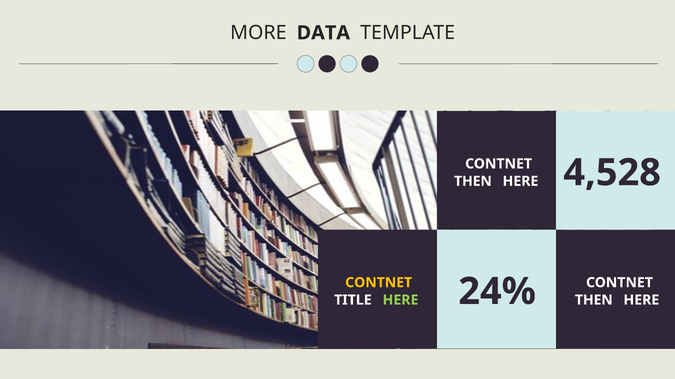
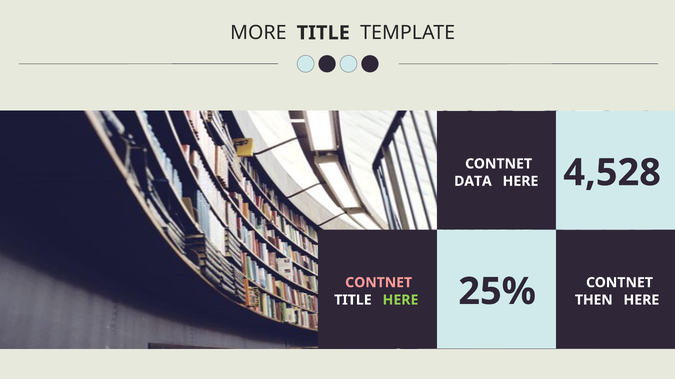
MORE DATA: DATA -> TITLE (323, 33)
THEN: THEN -> DATA (473, 181)
CONTNET colour: yellow -> pink (379, 283)
24%: 24% -> 25% (497, 292)
